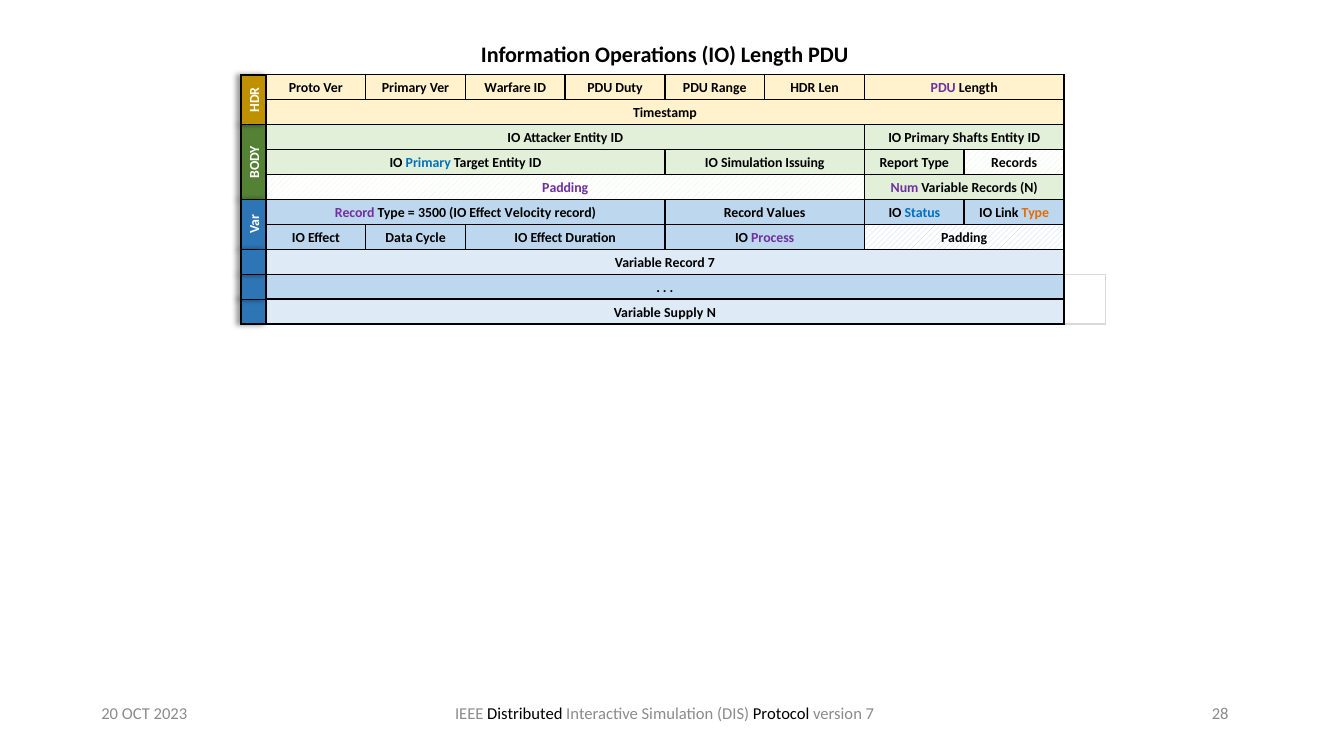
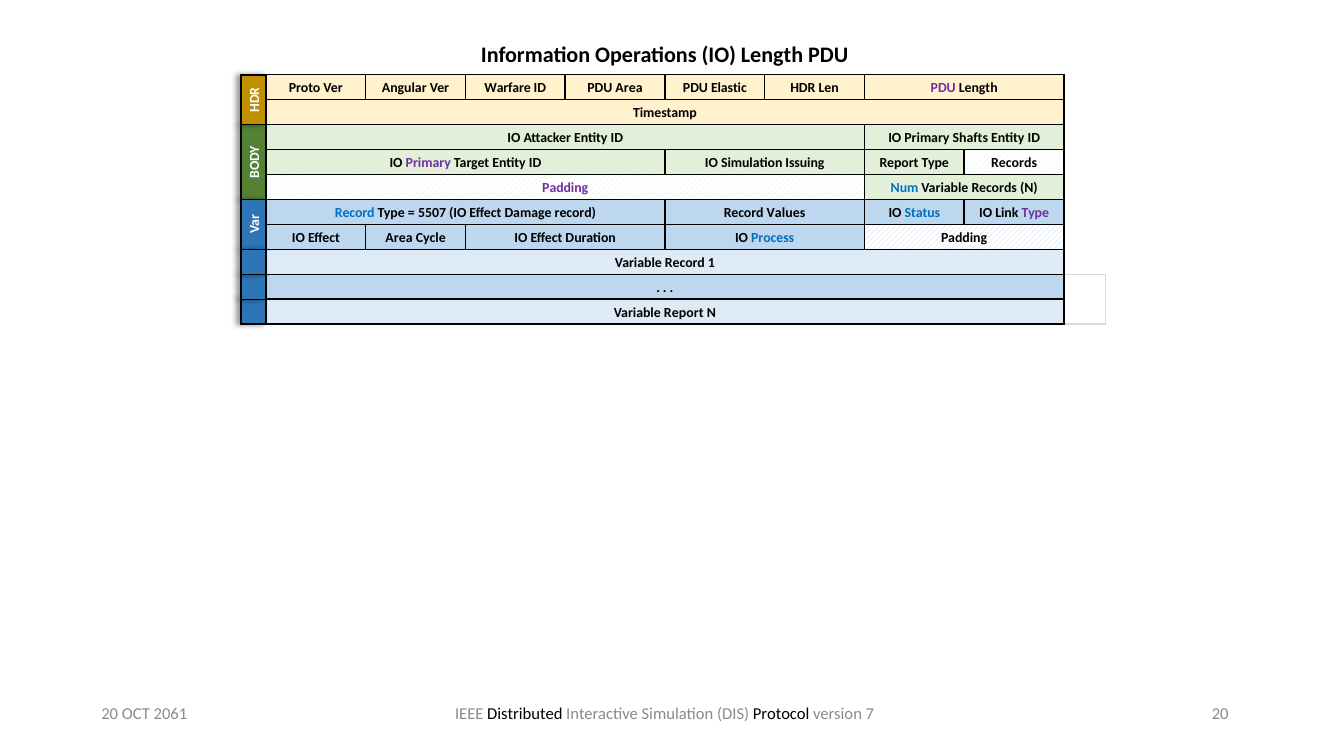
Ver Primary: Primary -> Angular (404, 88)
PDU Duty: Duty -> Area (629, 88)
Range: Range -> Elastic (729, 88)
Primary colour: blue -> purple (428, 163)
Num colour: purple -> blue (905, 188)
Record colour: purple -> blue (355, 213)
3500: 3500 -> 5507 (432, 213)
Velocity: Velocity -> Damage (528, 213)
Type colour: orange -> purple (1035, 213)
Effect Data: Data -> Area (399, 238)
Process colour: purple -> blue (773, 238)
Record 7: 7 -> 1 (711, 263)
Variable Supply: Supply -> Report (684, 313)
2023: 2023 -> 2061 (170, 714)
7 28: 28 -> 20 (1220, 714)
